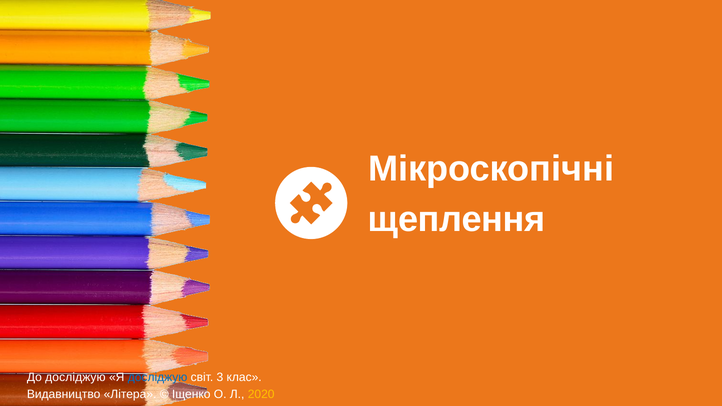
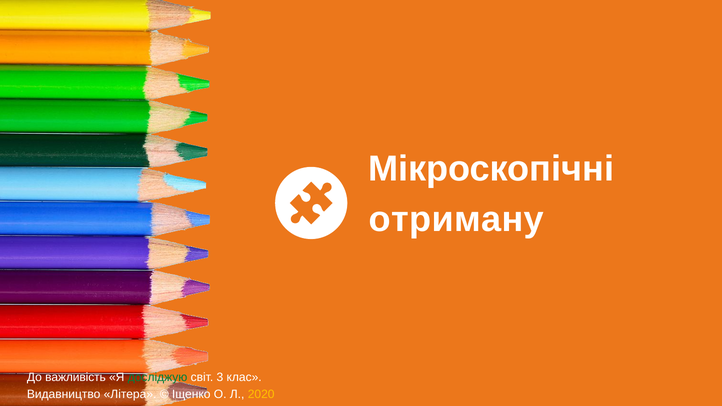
щеплення: щеплення -> отриману (456, 219)
До досліджую: досліджую -> важливість (76, 377)
досліджую colour: blue -> green (158, 377)
